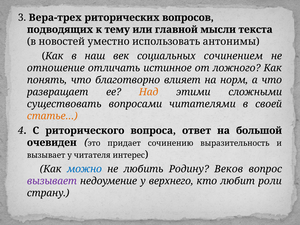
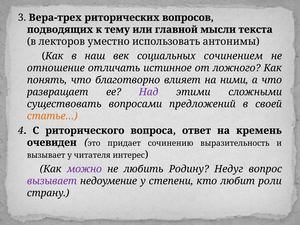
новостей: новостей -> лекторов (62, 42)
норм: норм -> ними (234, 80)
Над colour: orange -> purple (149, 92)
читателями: читателями -> предложений (202, 104)
большой: большой -> кремень (259, 131)
можно colour: blue -> purple (85, 169)
Веков: Веков -> Недуг (229, 169)
верхнего: верхнего -> степени (171, 181)
